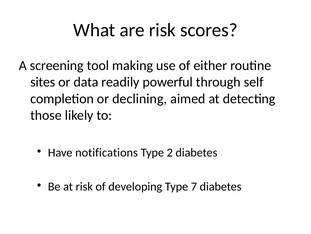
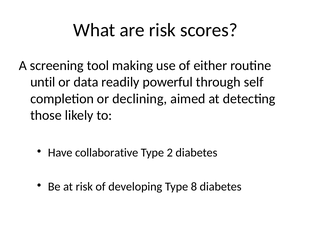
sites: sites -> until (43, 82)
notifications: notifications -> collaborative (107, 152)
7: 7 -> 8 (194, 186)
